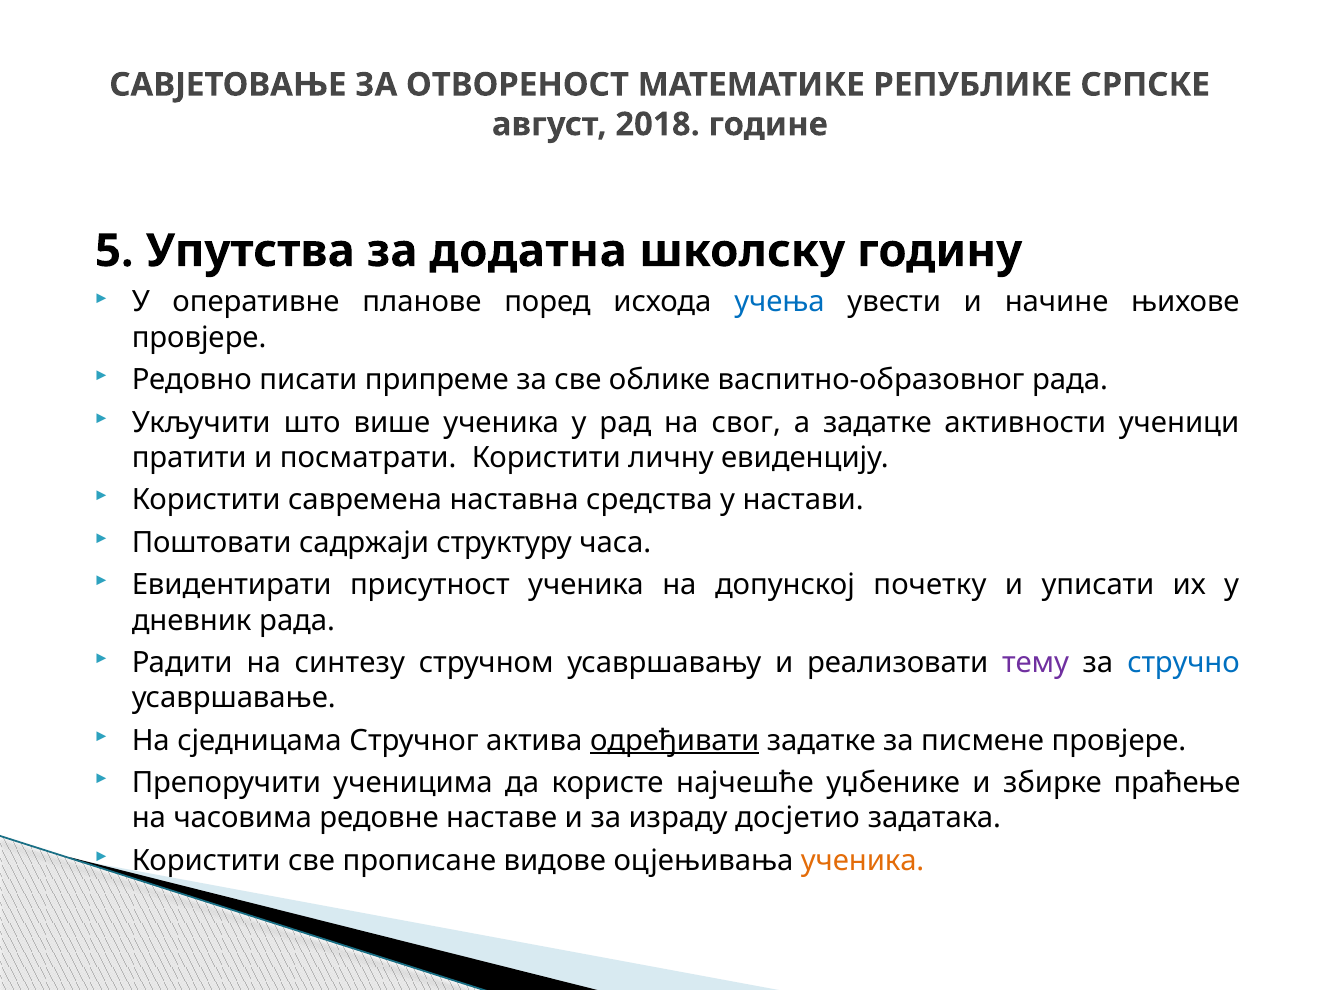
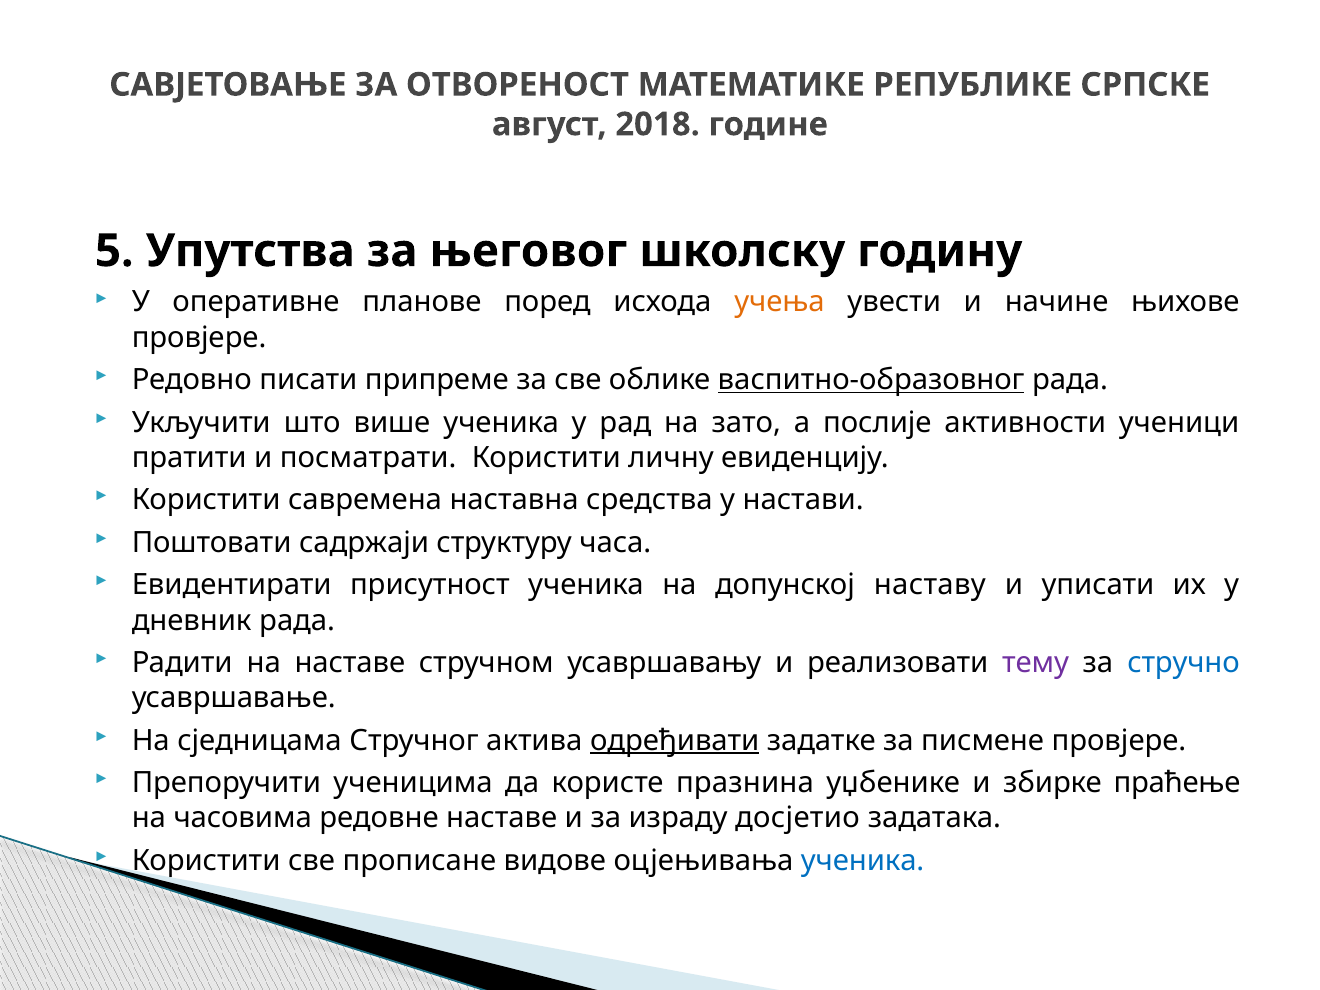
додатна: додатна -> његовог (528, 251)
учења colour: blue -> orange (779, 302)
васпитно-образовног underline: none -> present (871, 380)
свог: свог -> зато (746, 422)
а задатке: задатке -> послије (877, 422)
почетку: почетку -> наставу (930, 585)
на синтезу: синтезу -> наставе (350, 663)
најчешће: најчешће -> празнина (745, 783)
ученика colour: orange -> blue (863, 861)
